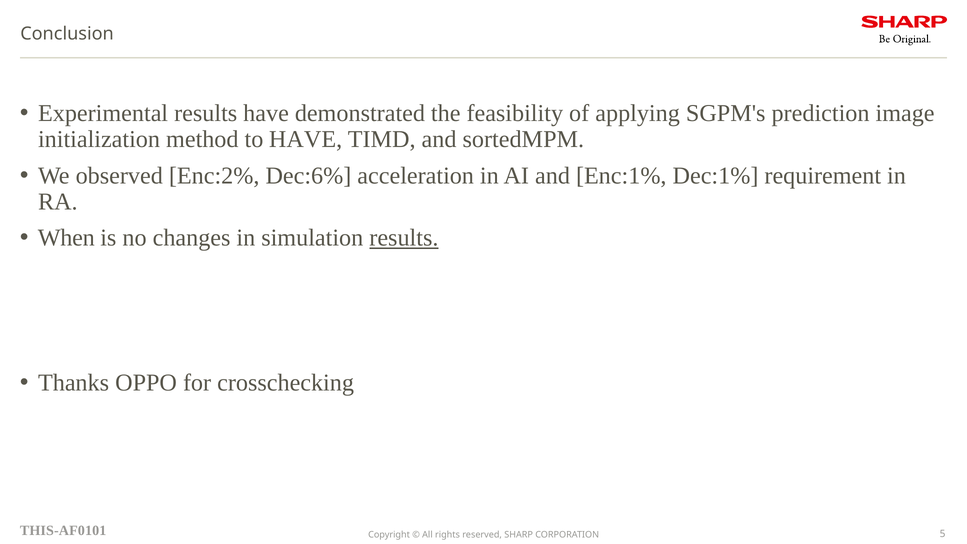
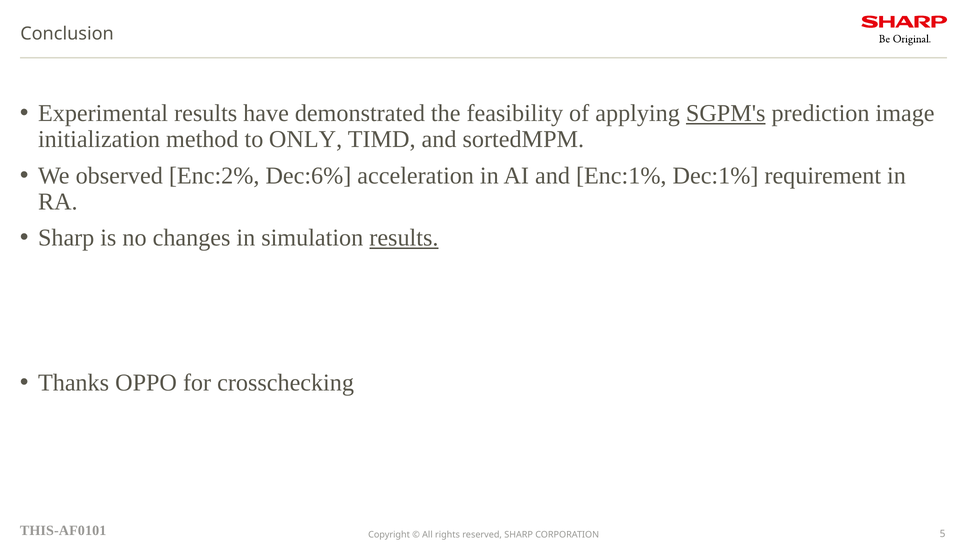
SGPM's underline: none -> present (726, 113)
to HAVE: HAVE -> ONLY (306, 139)
When: When -> Sharp (66, 238)
